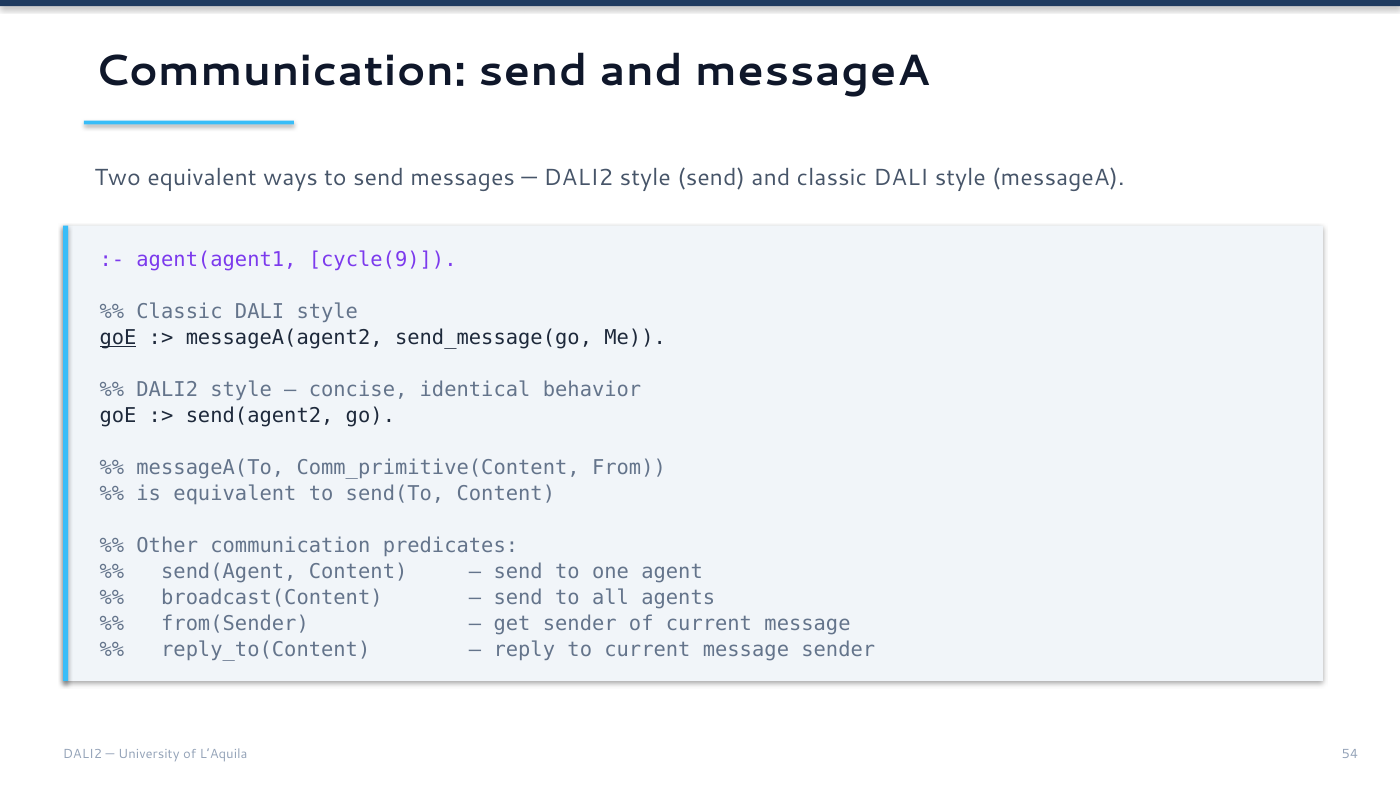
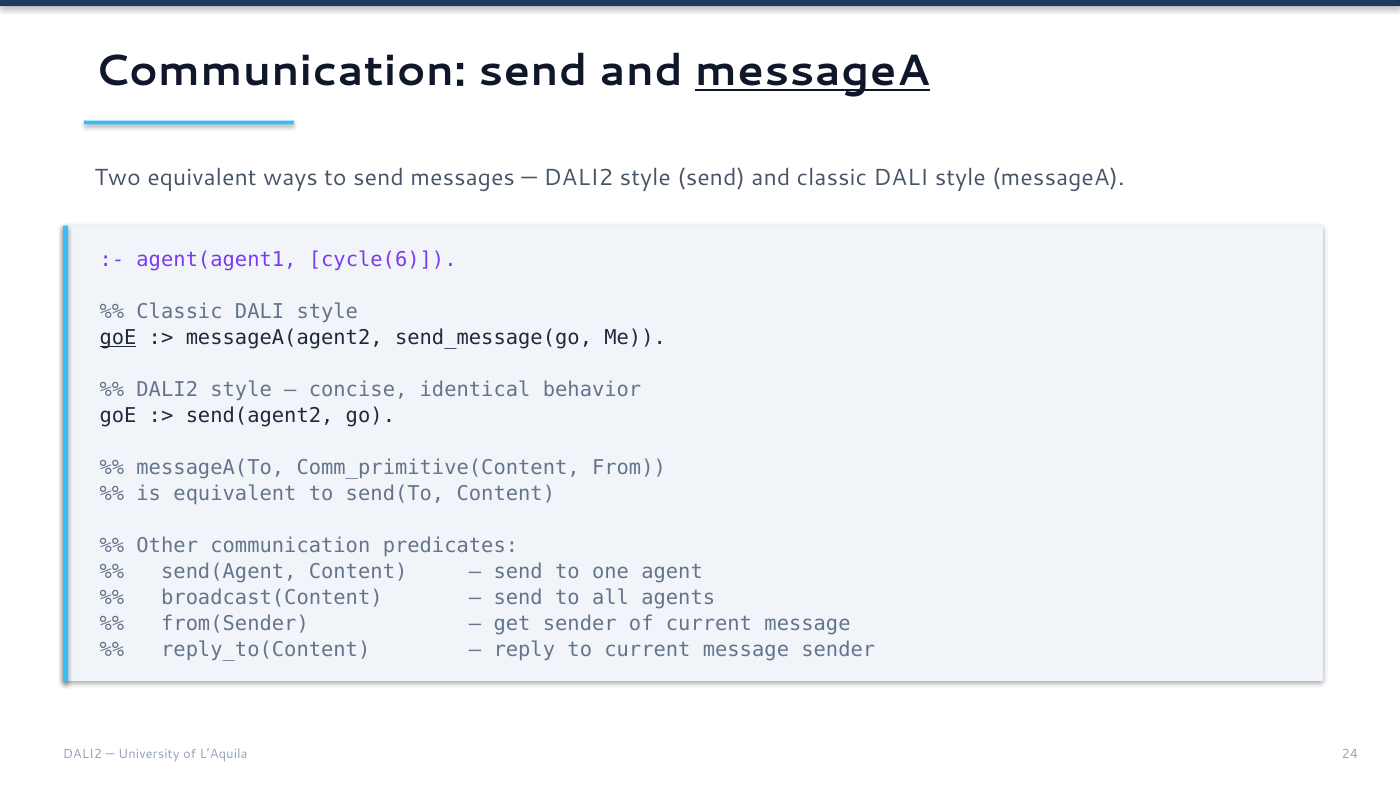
messageA underline: none -> present (812, 71)
cycle(9: cycle(9 -> cycle(6 (383, 260)
54: 54 -> 24 (1350, 754)
